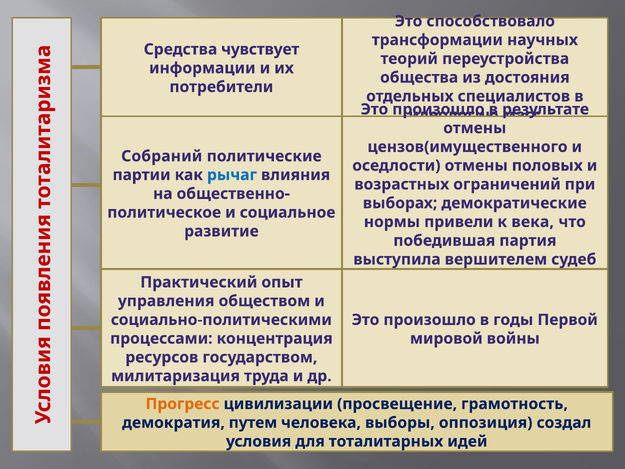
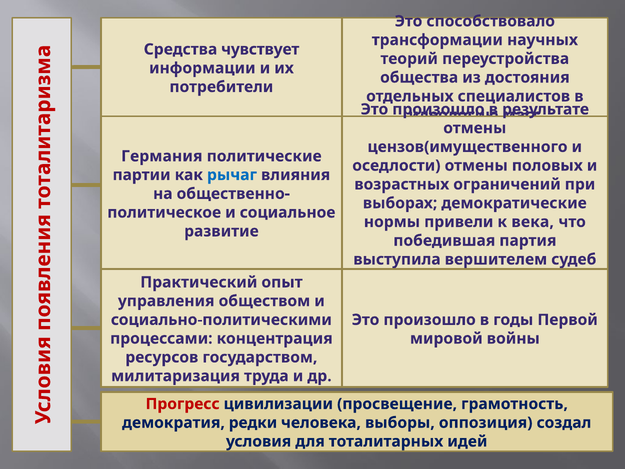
Собраний: Собраний -> Германия (162, 156)
Прогресс colour: orange -> red (183, 404)
путем: путем -> редки (253, 422)
